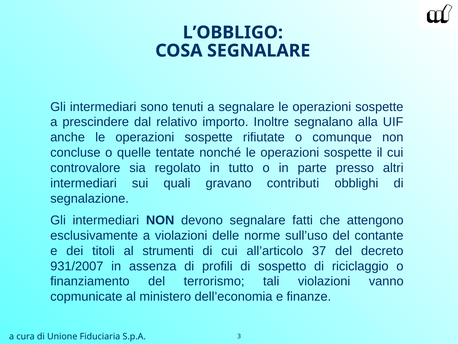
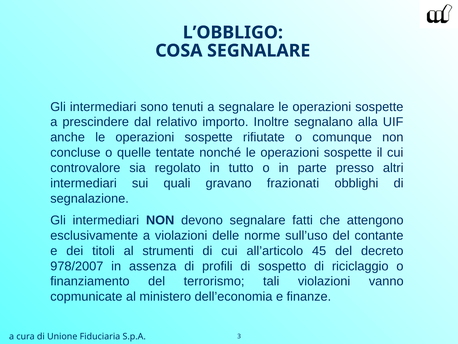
contributi: contributi -> frazionati (293, 183)
37: 37 -> 45 (319, 250)
931/2007: 931/2007 -> 978/2007 (77, 266)
